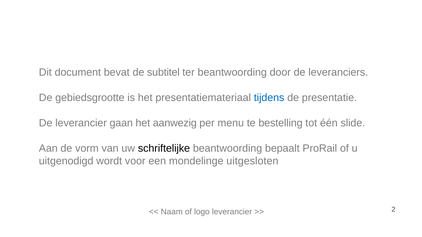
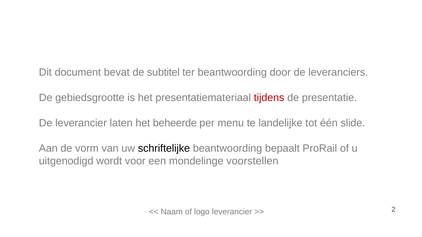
tijdens colour: blue -> red (269, 98)
gaan: gaan -> laten (121, 123)
aanwezig: aanwezig -> beheerde (175, 123)
bestelling: bestelling -> landelijke (281, 123)
uitgesloten: uitgesloten -> voorstellen (252, 161)
